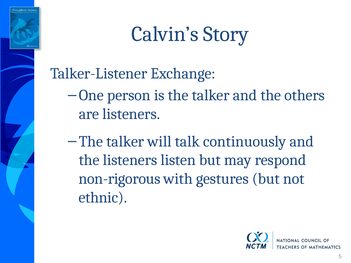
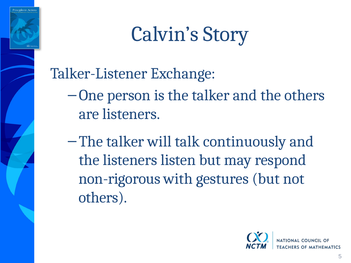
ethnic: ethnic -> others (103, 198)
